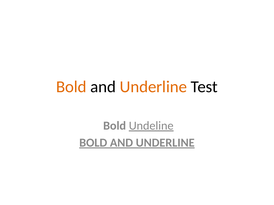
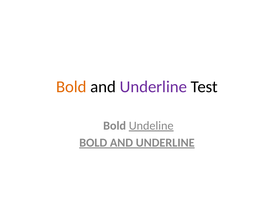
Underline colour: orange -> purple (153, 87)
